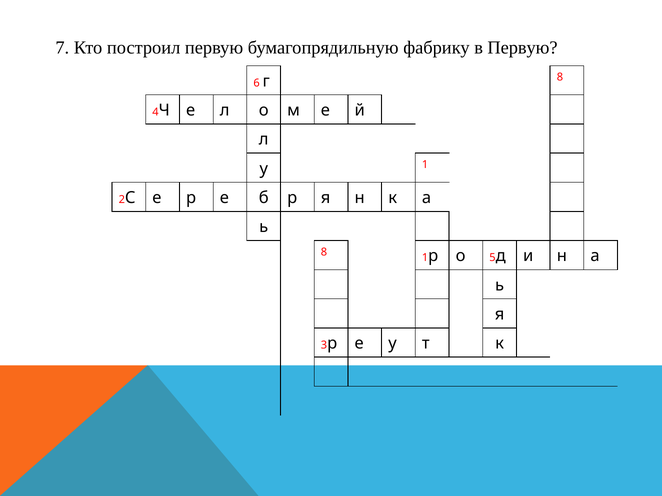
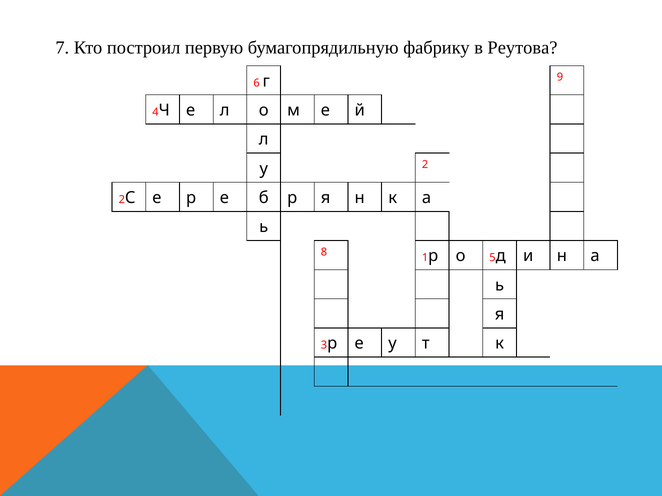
в Первую: Первую -> Реутова (522, 48)
г 8: 8 -> 9 (560, 77)
у 1: 1 -> 2 (425, 165)
